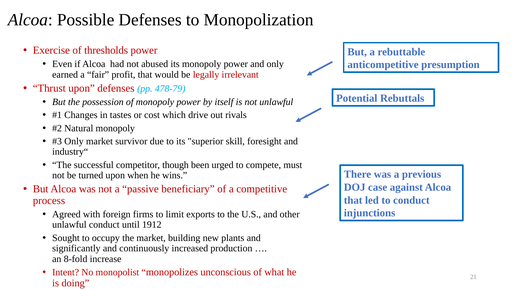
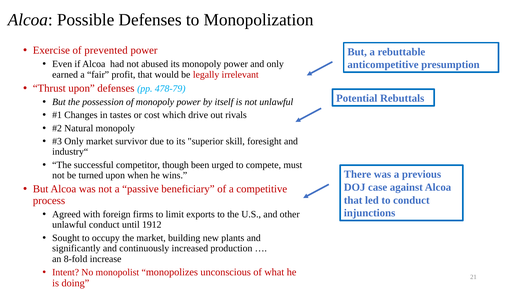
thresholds: thresholds -> prevented (106, 50)
